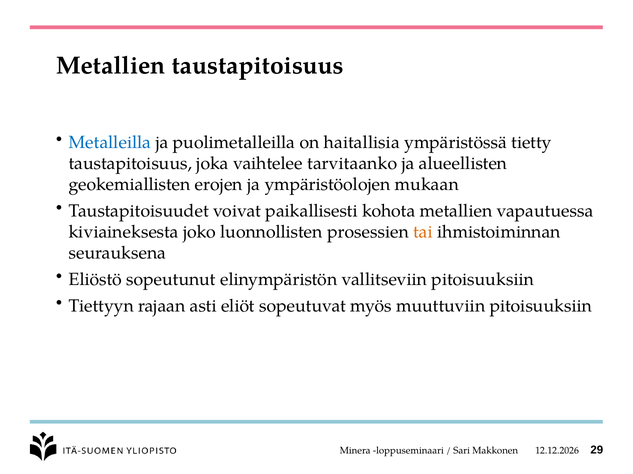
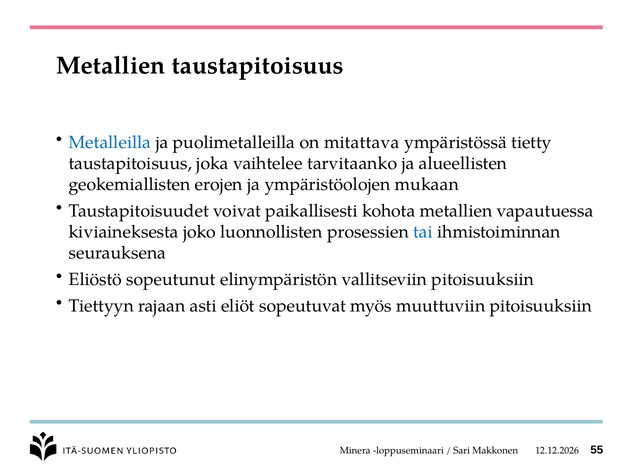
haitallisia: haitallisia -> mitattava (362, 143)
tai colour: orange -> blue (423, 232)
29: 29 -> 55 (597, 451)
